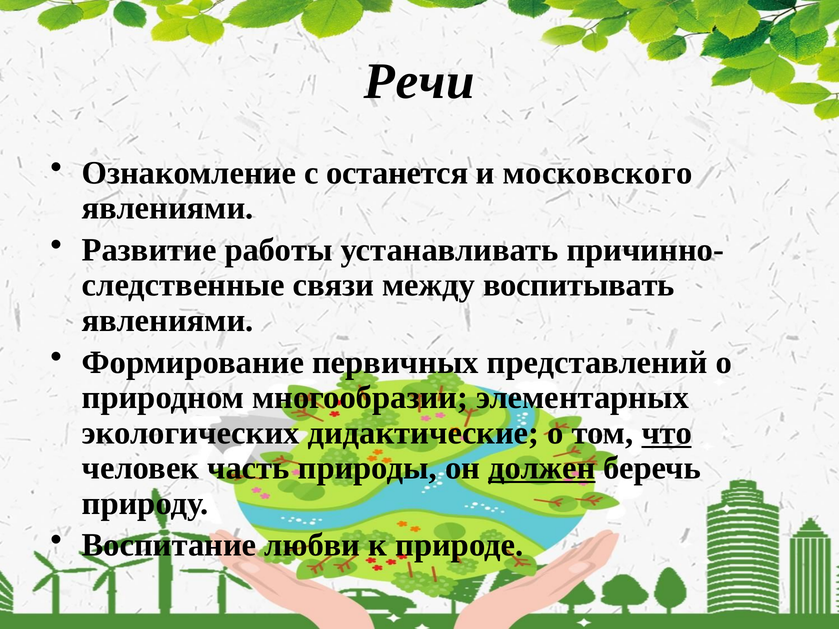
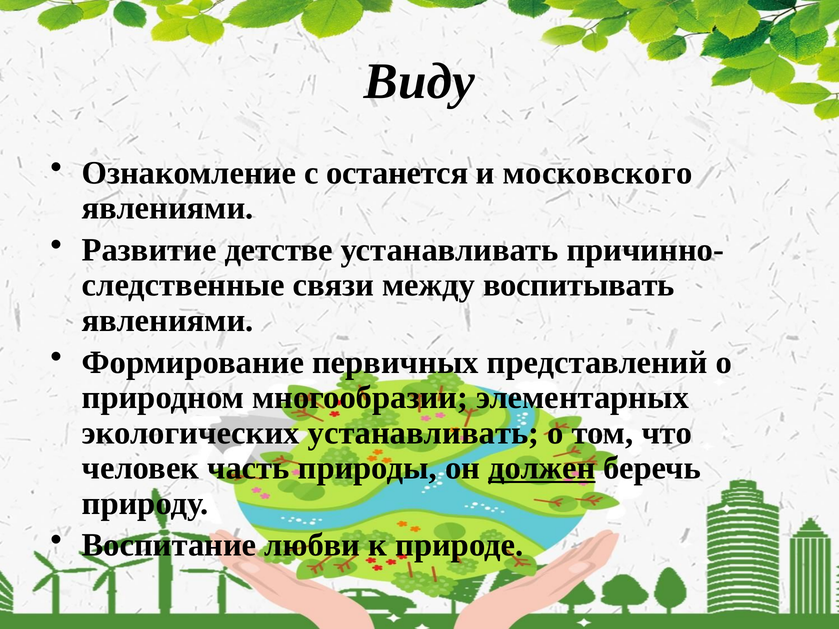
Речи: Речи -> Виду (419, 81)
работы: работы -> детстве (279, 250)
экологических дидактические: дидактические -> устанавливать (423, 433)
что underline: present -> none (667, 433)
